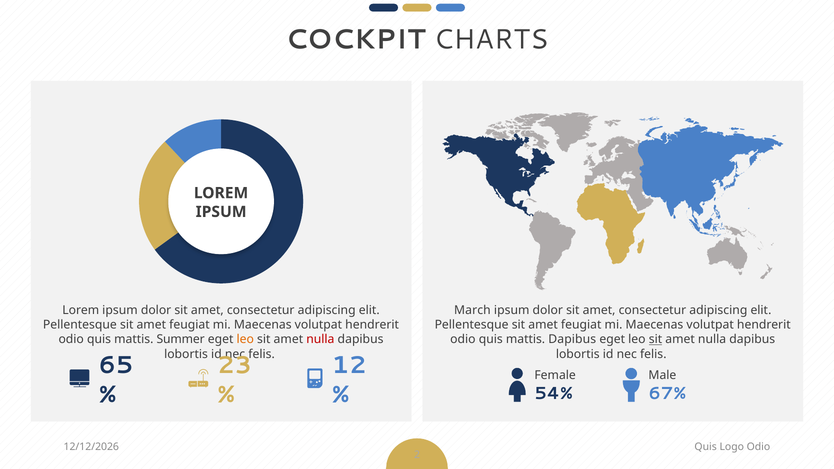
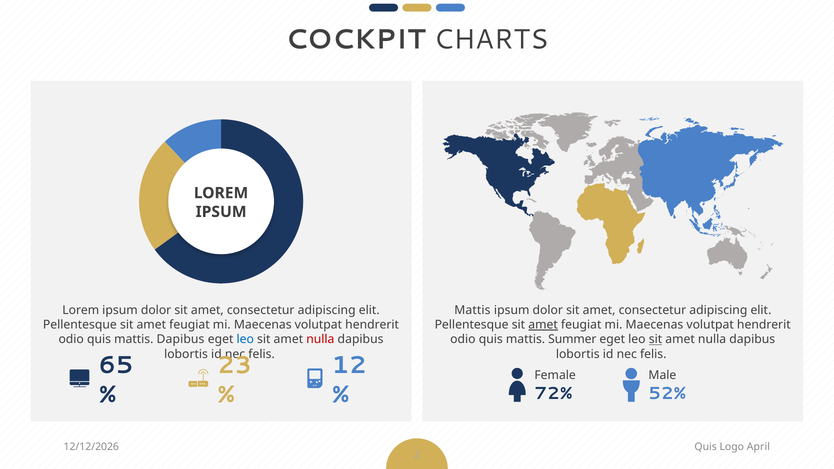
March: March -> Mattis (472, 310)
amet underline: none -> present (543, 325)
mattis Summer: Summer -> Dapibus (181, 340)
leo colour: orange -> blue (245, 340)
mattis Dapibus: Dapibus -> Summer (572, 340)
54%: 54% -> 72% (553, 393)
67%: 67% -> 52% (667, 393)
Logo Odio: Odio -> April (758, 447)
